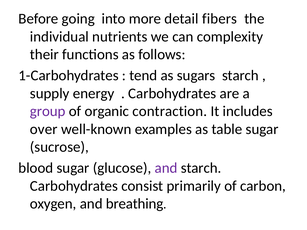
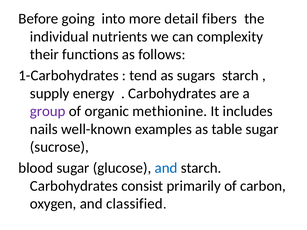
contraction: contraction -> methionine (170, 111)
over: over -> nails (44, 129)
and colour: purple -> blue (166, 168)
breathing: breathing -> classified (134, 204)
